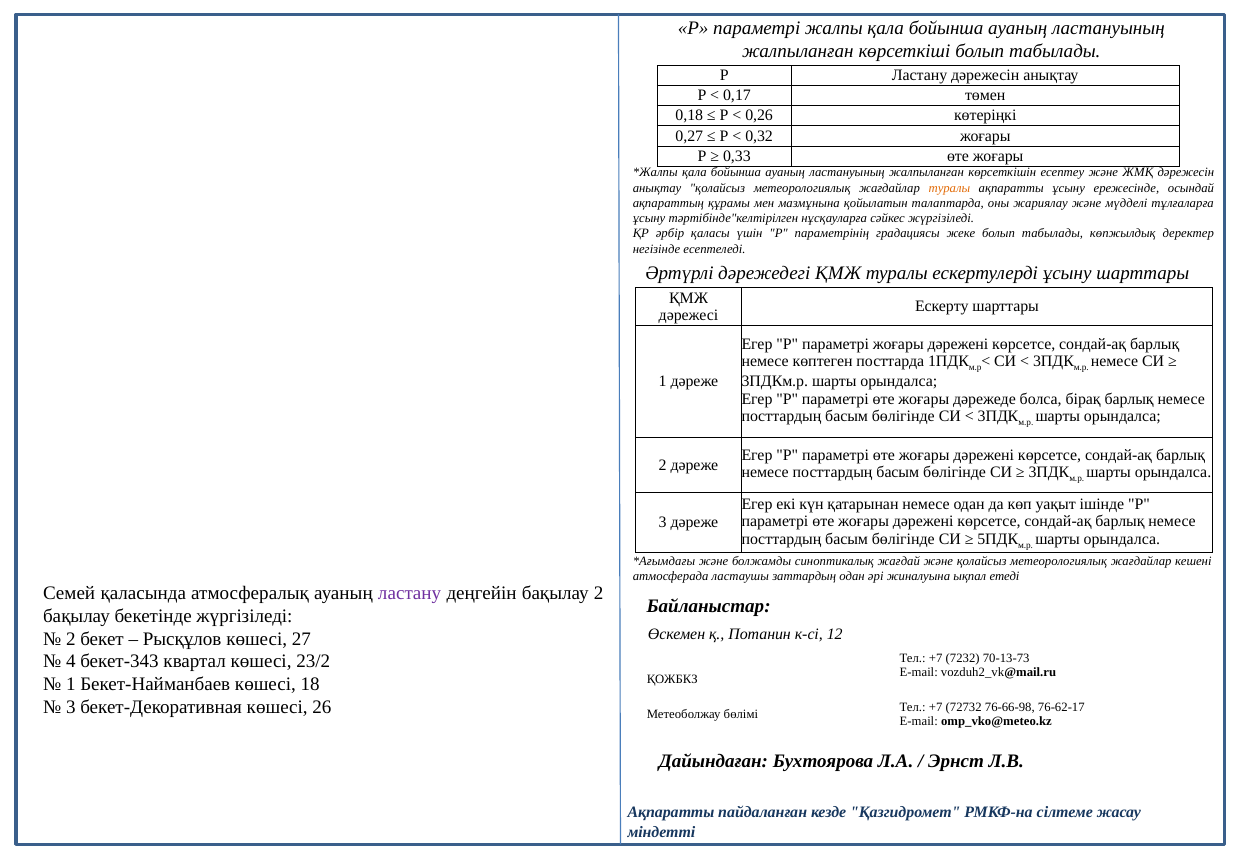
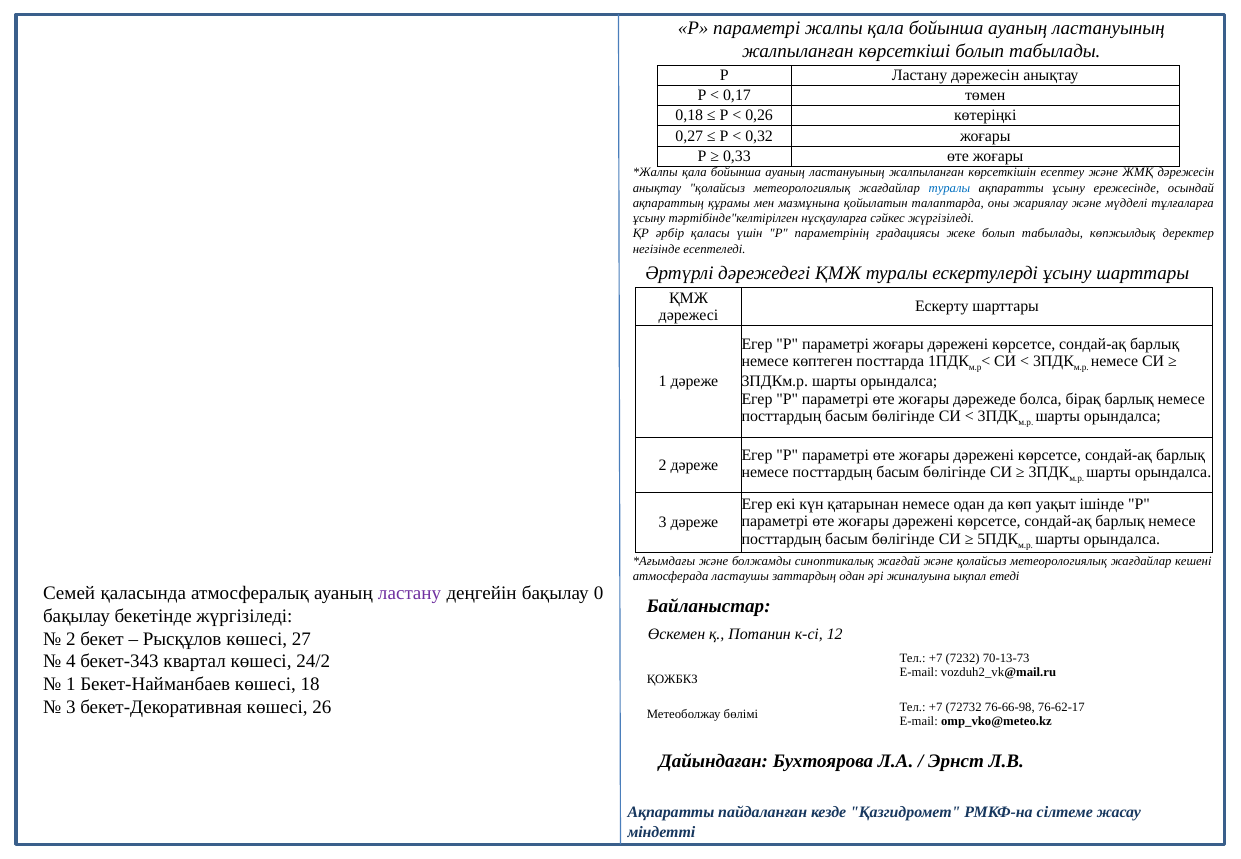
туралы colour: orange -> blue (949, 188)
бақылау 2: 2 -> 0 (599, 593)
23/2: 23/2 -> 24/2 (313, 662)
